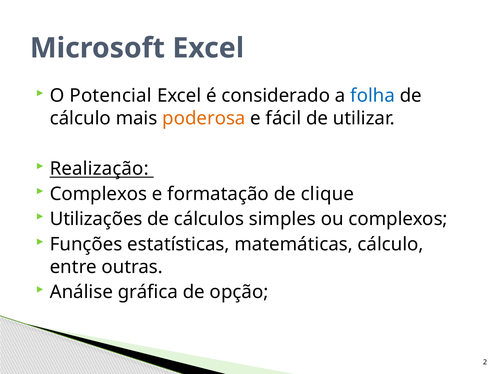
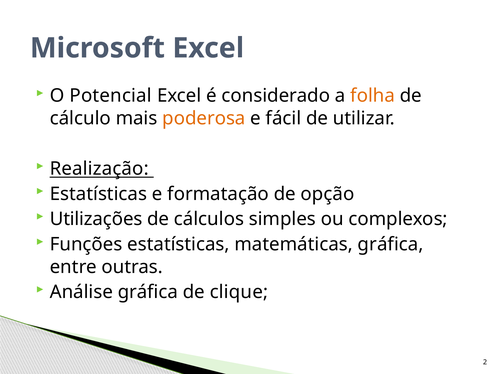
folha colour: blue -> orange (373, 96)
Complexos: Complexos -> Estatísticas (98, 194)
clique: clique -> opção (327, 194)
matemáticas cálculo: cálculo -> gráfica (391, 245)
opção: opção -> clique (239, 292)
